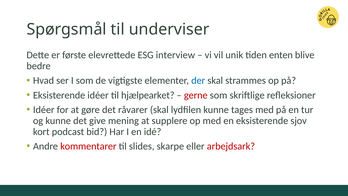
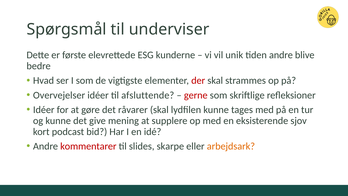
interview: interview -> kunderne (175, 55)
tiden enten: enten -> andre (281, 55)
der colour: blue -> red (198, 80)
Eksisterende: Eksisterende -> Overvejelser (59, 95)
hjælpearket: hjælpearket -> afsluttende (148, 95)
arbejdsark colour: red -> orange (231, 146)
